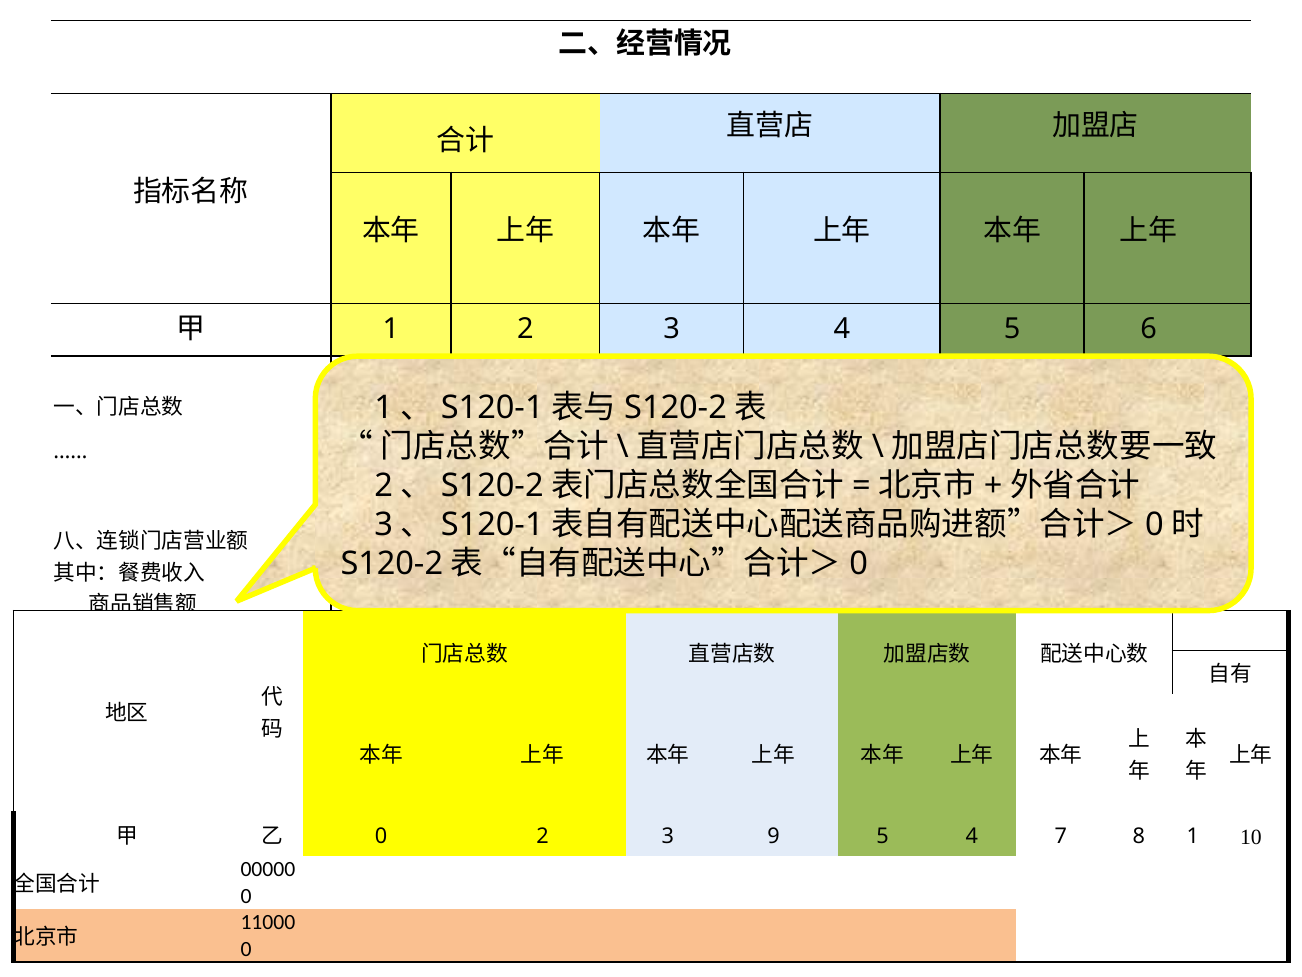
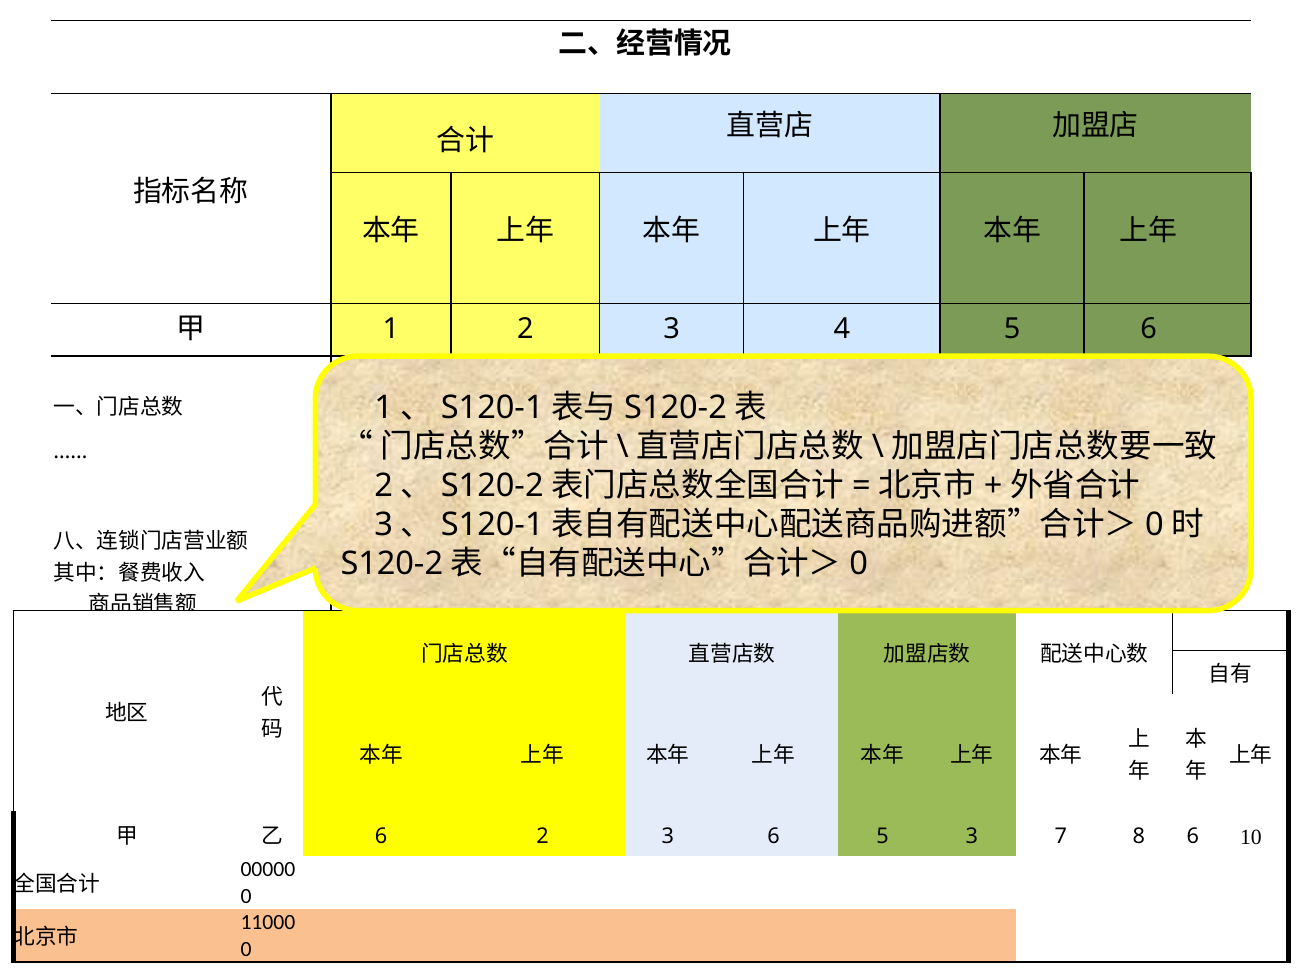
0: 0 -> 6 (381, 836)
3 9: 9 -> 6 (774, 836)
5 4: 4 -> 3 (972, 836)
8 1: 1 -> 6 (1193, 836)
